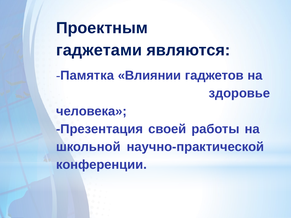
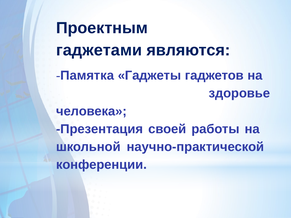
Влиянии: Влиянии -> Гаджеты (149, 76)
